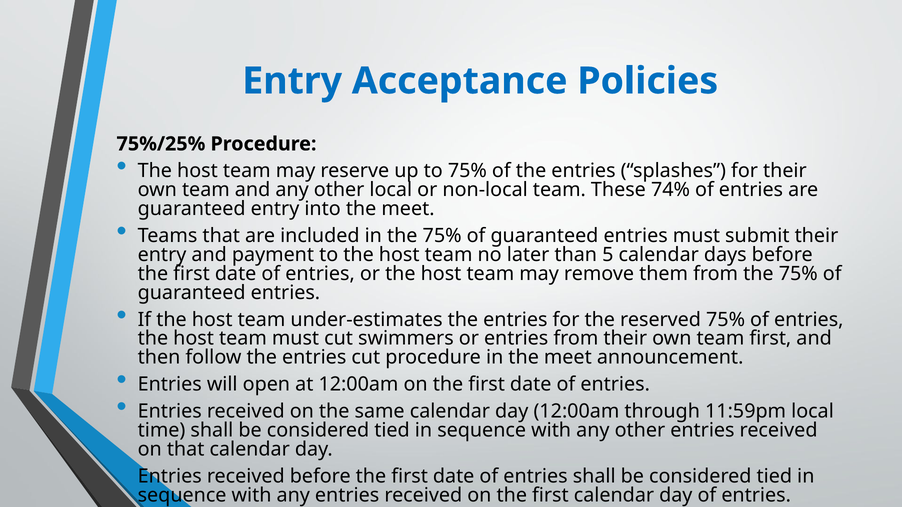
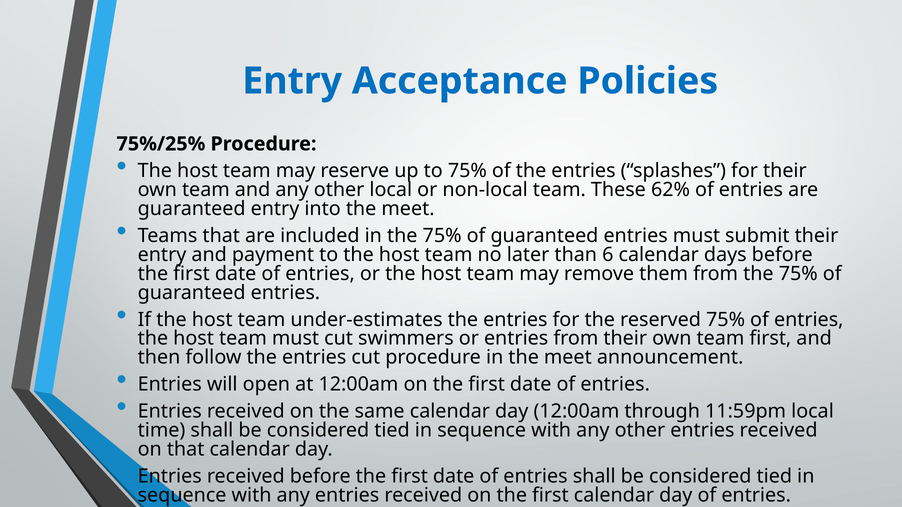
74%: 74% -> 62% (670, 190)
5: 5 -> 6 (608, 255)
